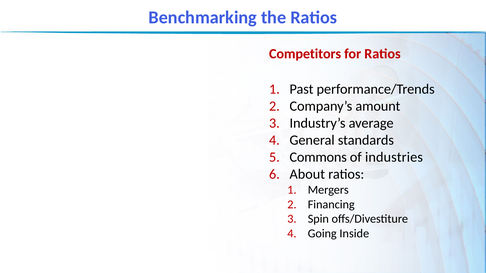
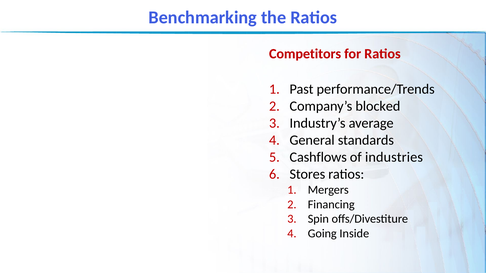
amount: amount -> blocked (378, 106)
Commons: Commons -> Cashflows (318, 157)
About: About -> Stores (307, 174)
